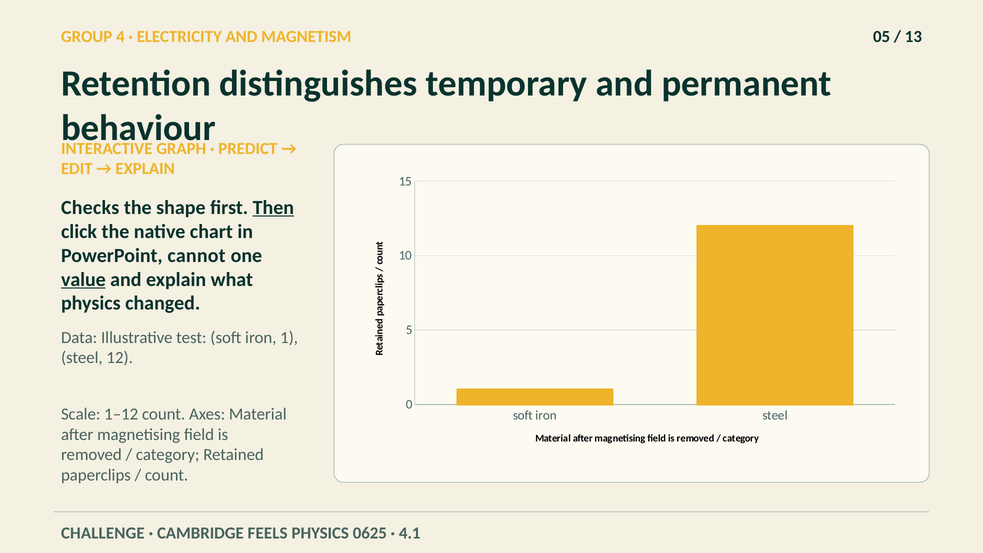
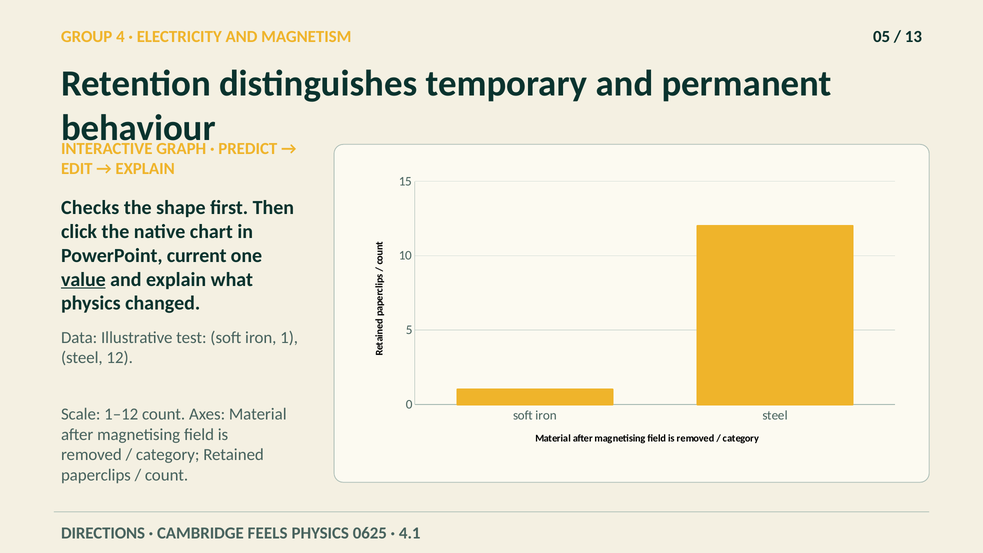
Then underline: present -> none (273, 207)
cannot: cannot -> current (197, 255)
CHALLENGE: CHALLENGE -> DIRECTIONS (103, 533)
